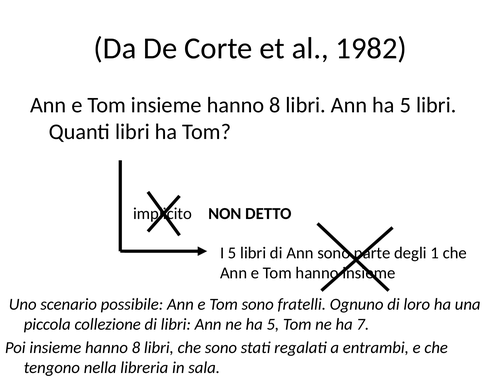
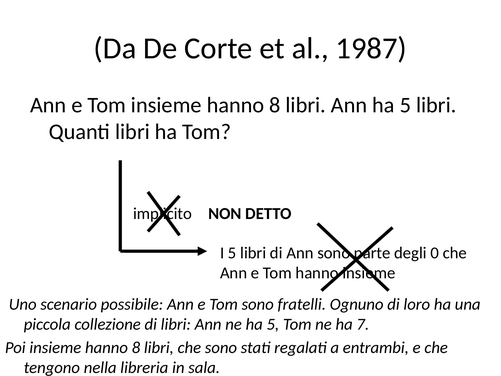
1982: 1982 -> 1987 (371, 48)
1: 1 -> 0 (435, 253)
